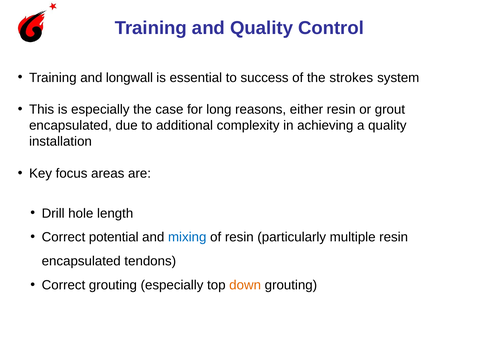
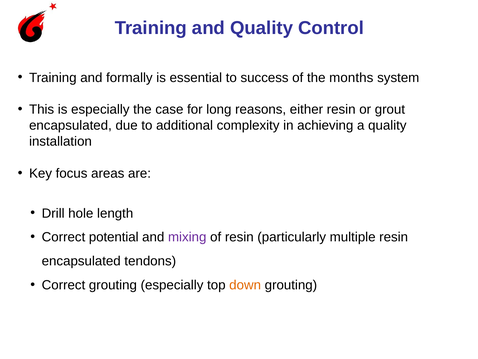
longwall: longwall -> formally (129, 78)
strokes: strokes -> months (351, 78)
mixing colour: blue -> purple (187, 237)
